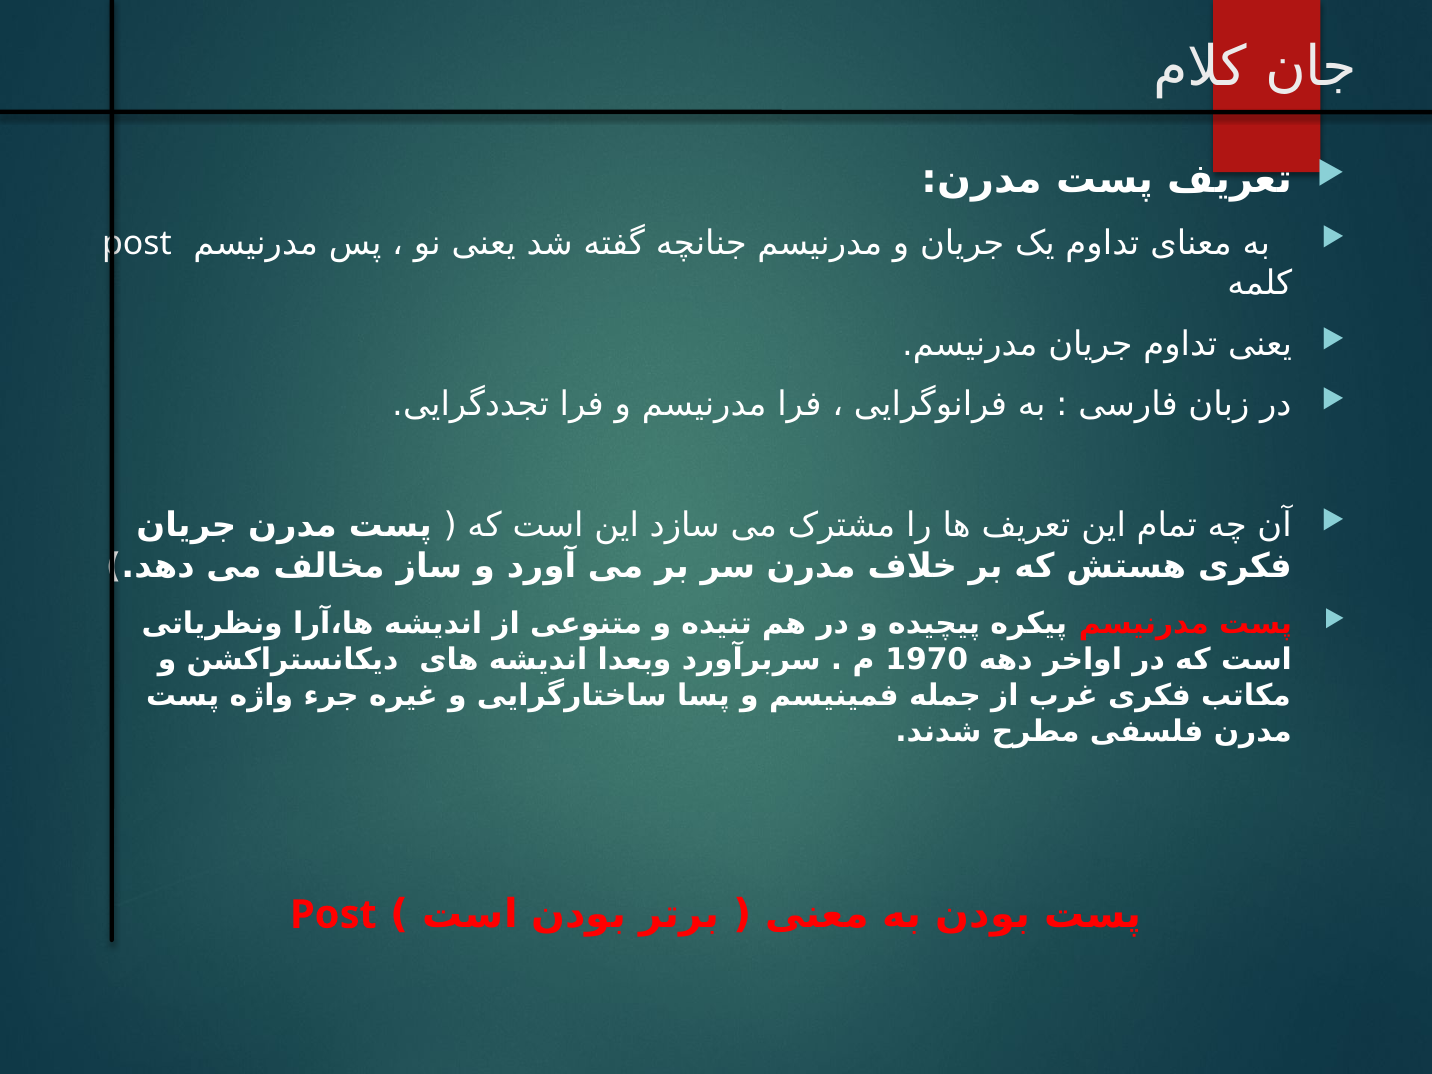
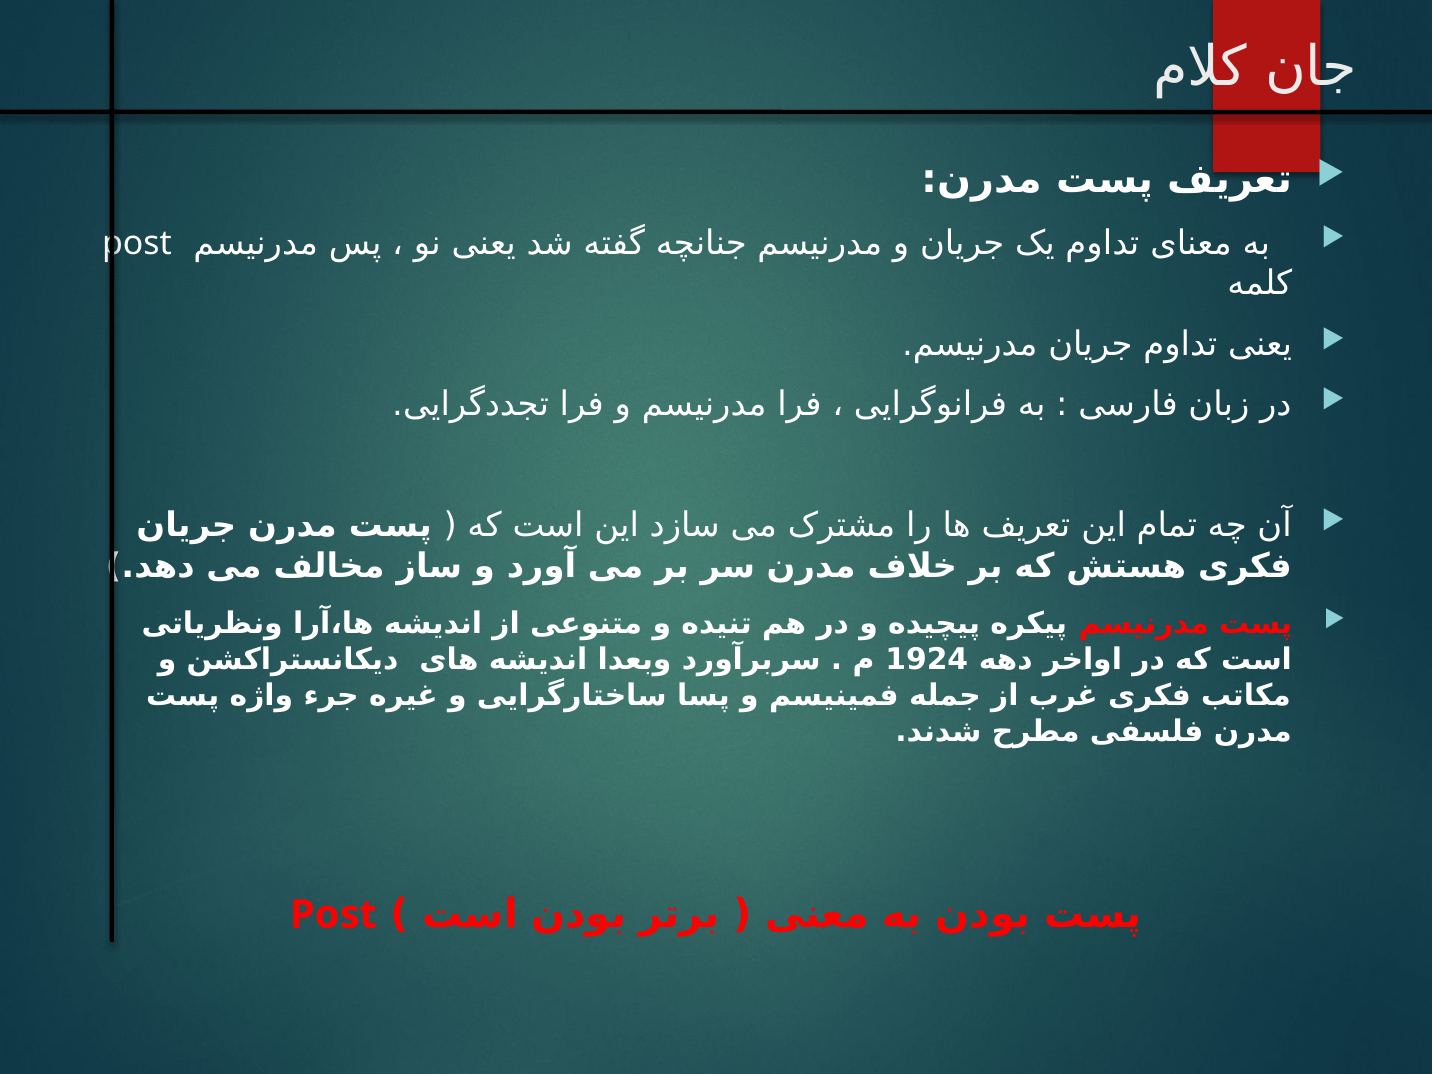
1970: 1970 -> 1924 (927, 660)
